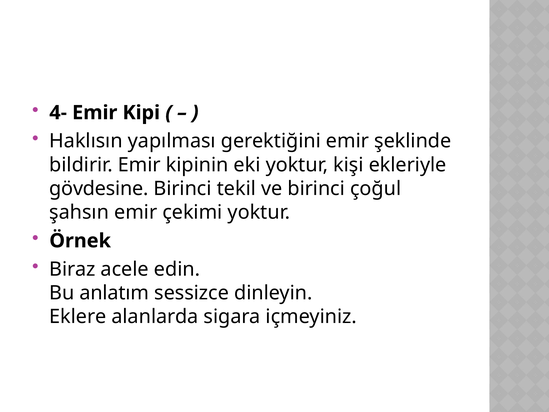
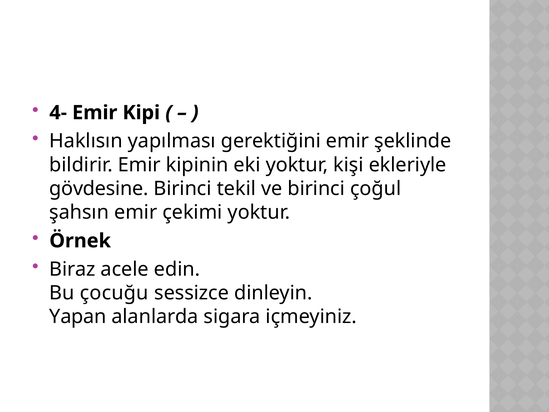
anlatım: anlatım -> çocuğu (114, 293)
Eklere: Eklere -> Yapan (78, 317)
